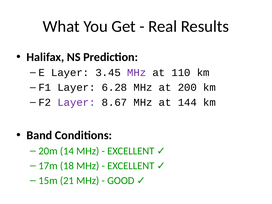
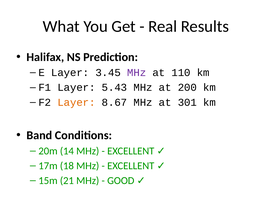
6.28: 6.28 -> 5.43 (114, 88)
Layer colour: purple -> orange (76, 102)
144: 144 -> 301 (187, 102)
